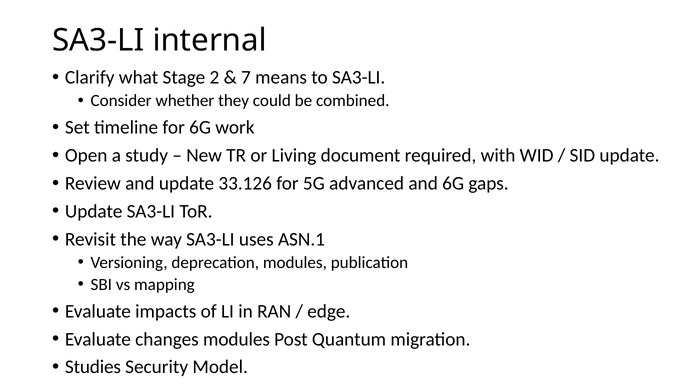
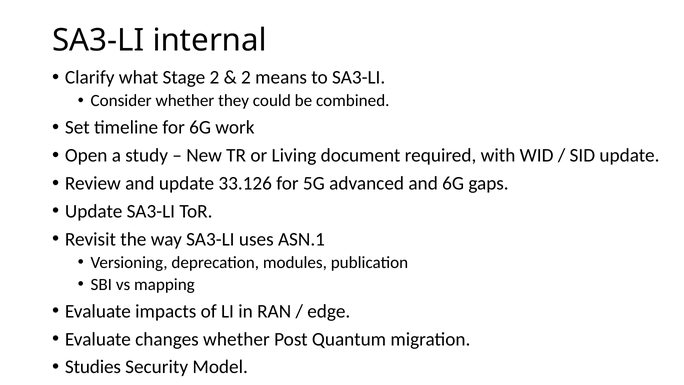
7: 7 -> 2 (246, 77)
changes modules: modules -> whether (236, 339)
